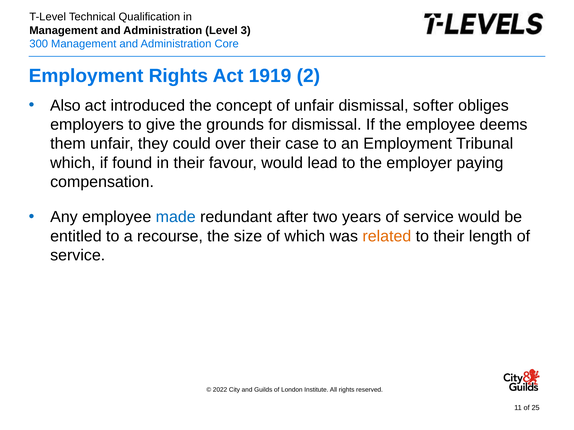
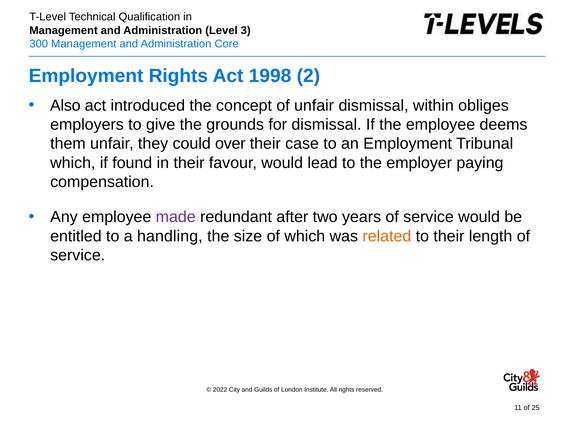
1919: 1919 -> 1998 (270, 76)
softer: softer -> within (433, 106)
made colour: blue -> purple (176, 217)
recourse: recourse -> handling (170, 236)
